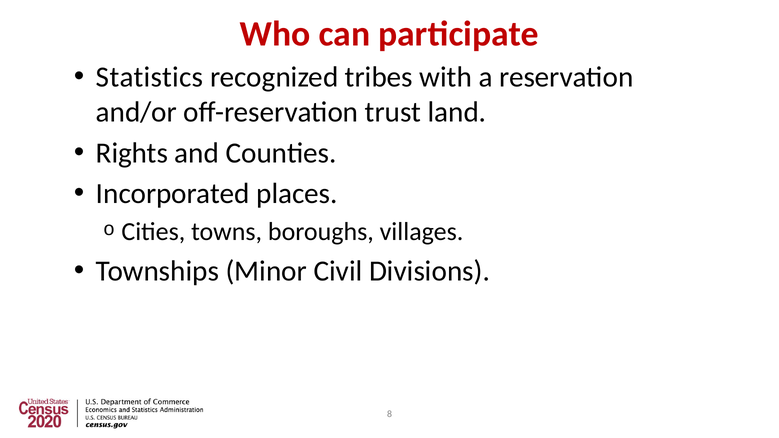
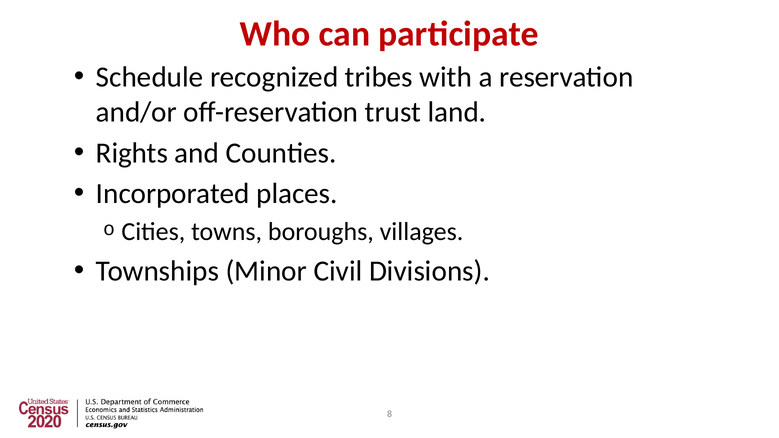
Statistics: Statistics -> Schedule (150, 77)
